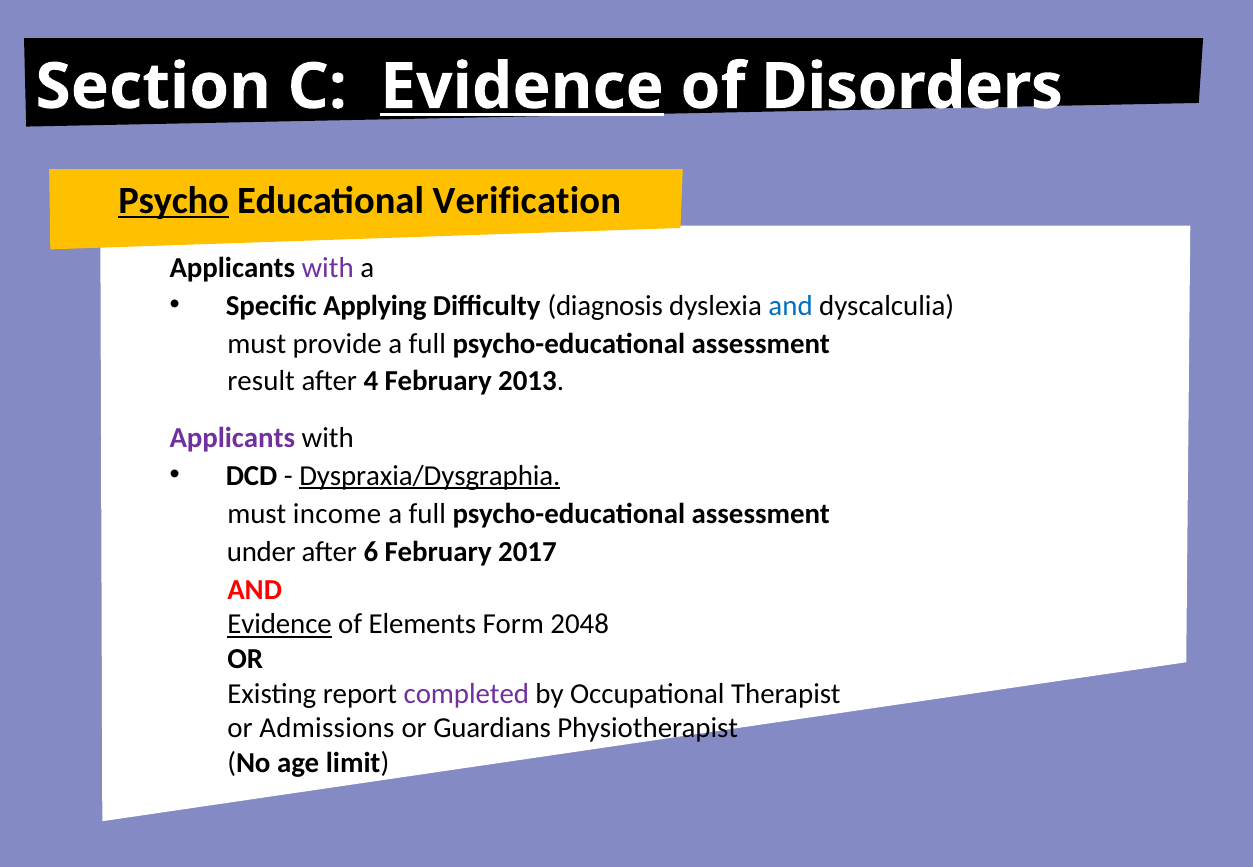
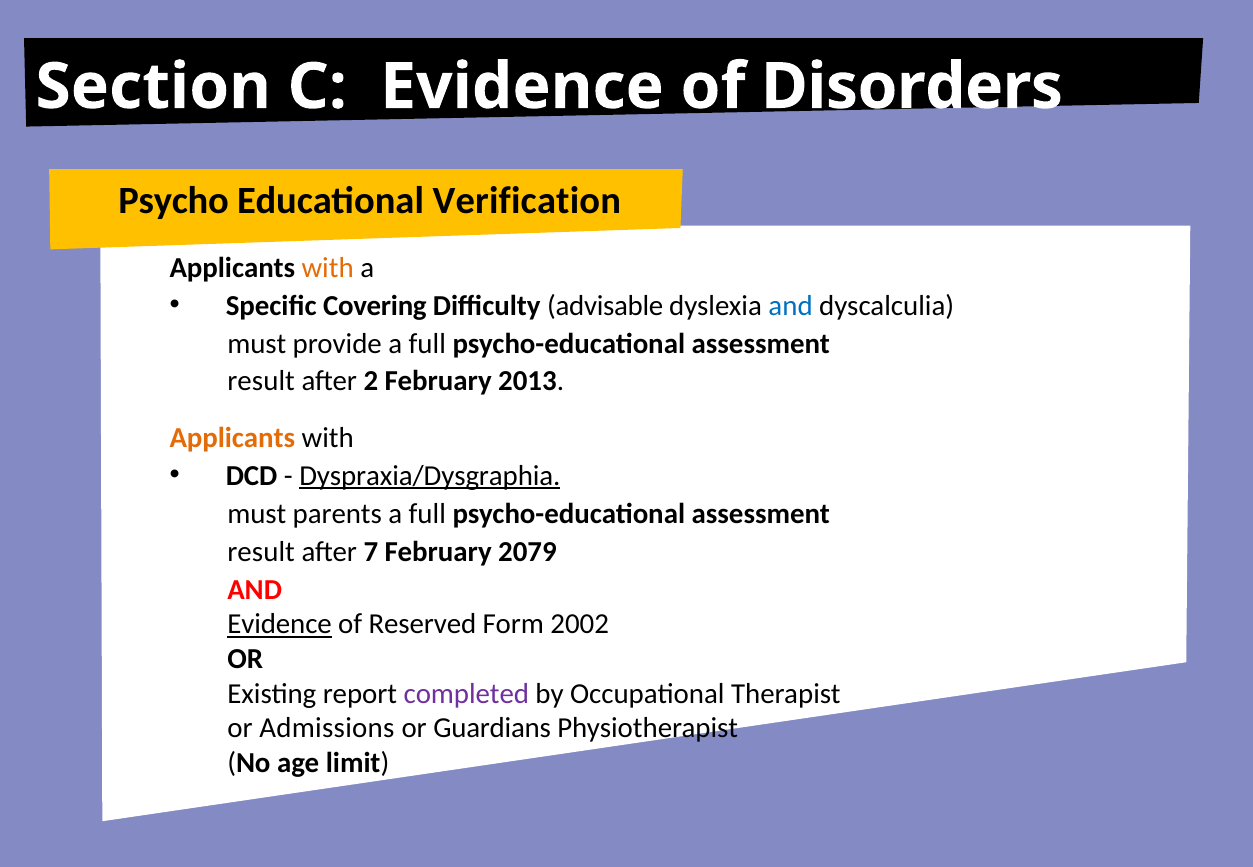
Evidence underline: present -> none (522, 87)
Psycho underline: present -> none (174, 201)
with colour: purple -> orange (328, 268)
Applying: Applying -> Covering (375, 306)
diagnosis: diagnosis -> advisable (605, 306)
4: 4 -> 2 (371, 382)
Applicants colour: purple -> orange (232, 438)
income: income -> parents (337, 514)
under: under -> result (261, 552)
6: 6 -> 7 (371, 552)
2017: 2017 -> 2079 (527, 552)
Elements: Elements -> Reserved (422, 625)
2048: 2048 -> 2002 (580, 625)
